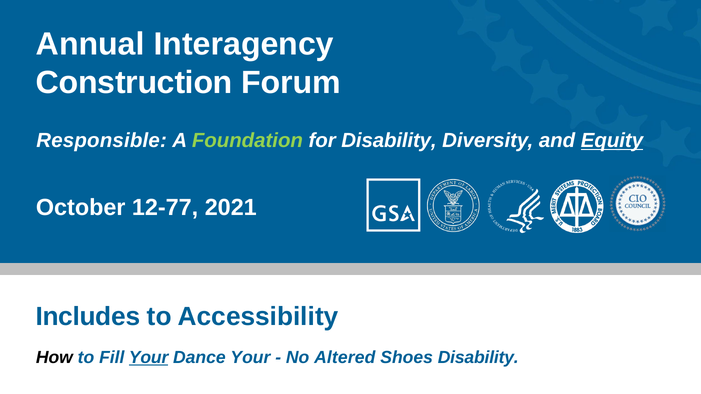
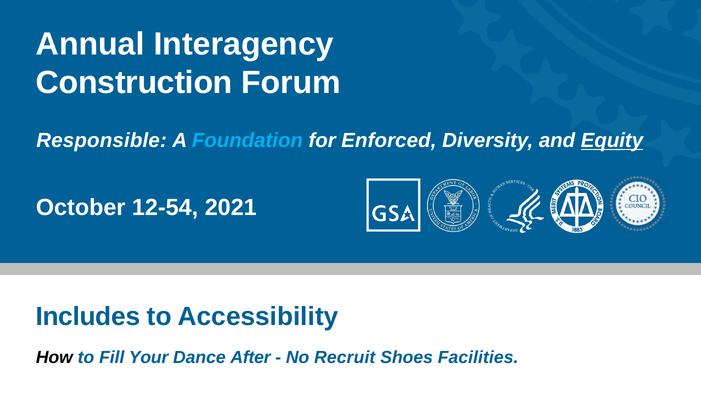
Foundation colour: light green -> light blue (247, 141)
for Disability: Disability -> Enforced (389, 141)
12-77: 12-77 -> 12-54 (165, 208)
Your underline: present -> none (149, 358)
Dance Your: Your -> After (251, 358)
Altered: Altered -> Recruit (345, 358)
Shoes Disability: Disability -> Facilities (478, 358)
